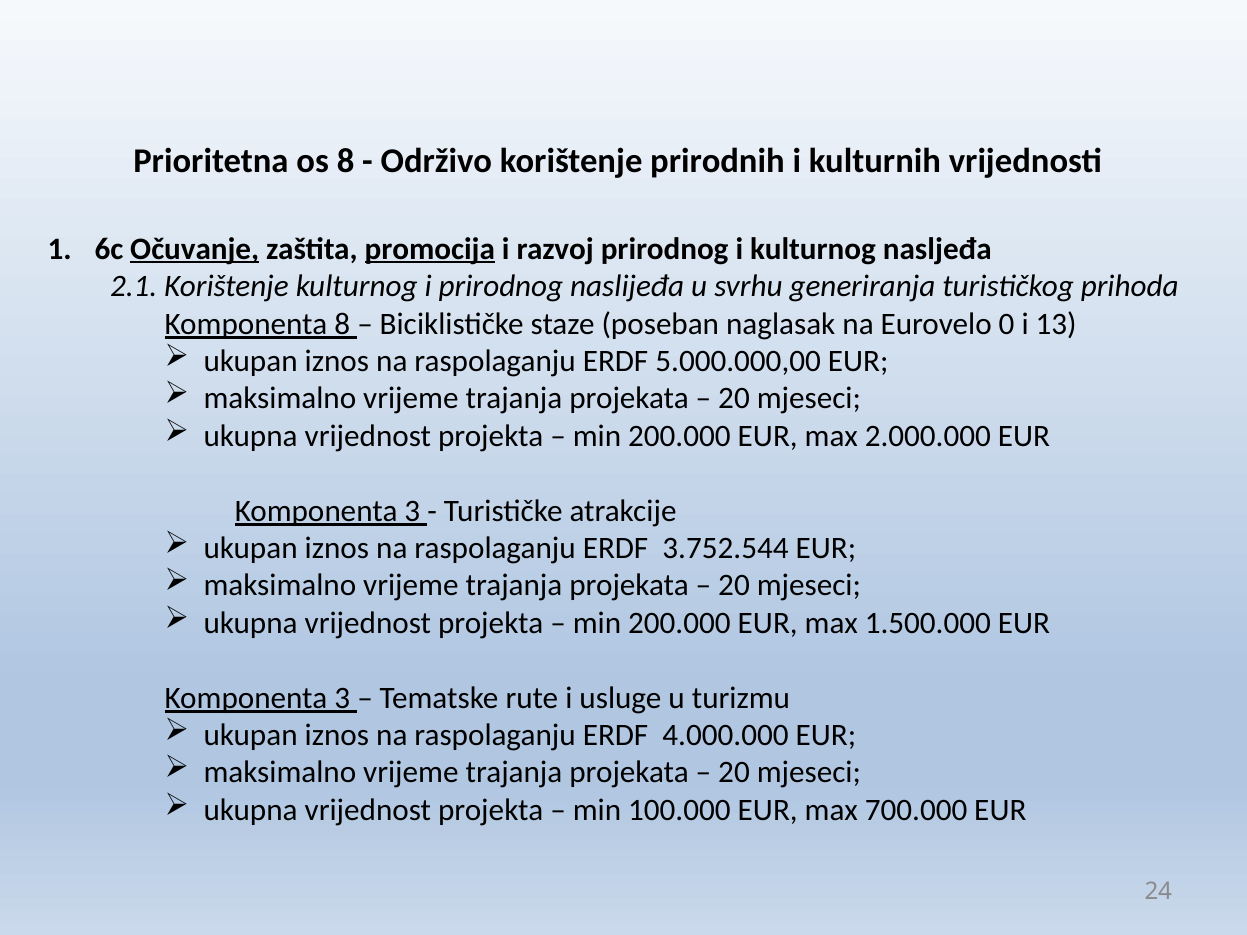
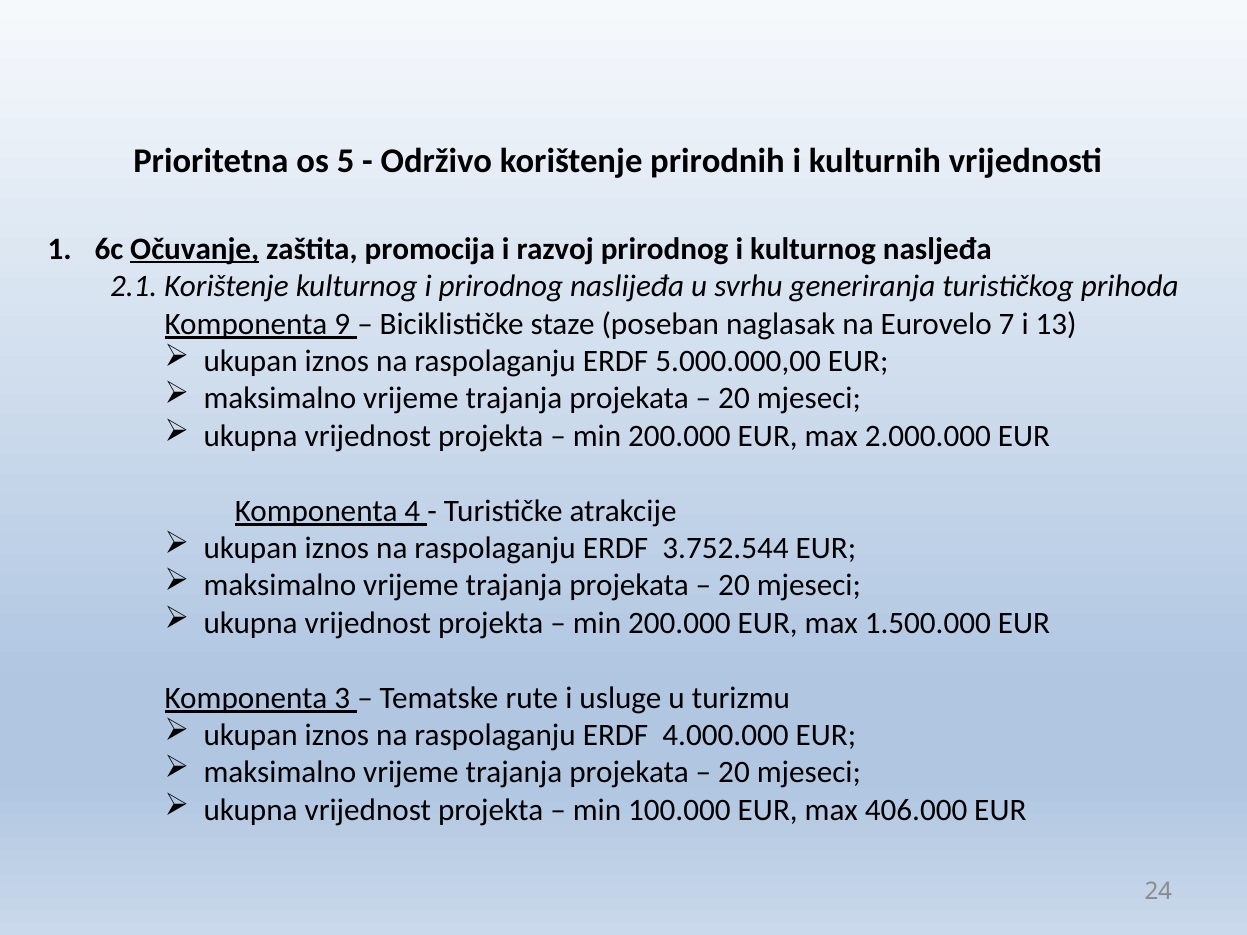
os 8: 8 -> 5 (346, 161)
promocija underline: present -> none (430, 249)
Komponenta 8: 8 -> 9 (342, 324)
0: 0 -> 7 (1007, 324)
3: 3 -> 4 (412, 511)
700.000: 700.000 -> 406.000 (916, 810)
